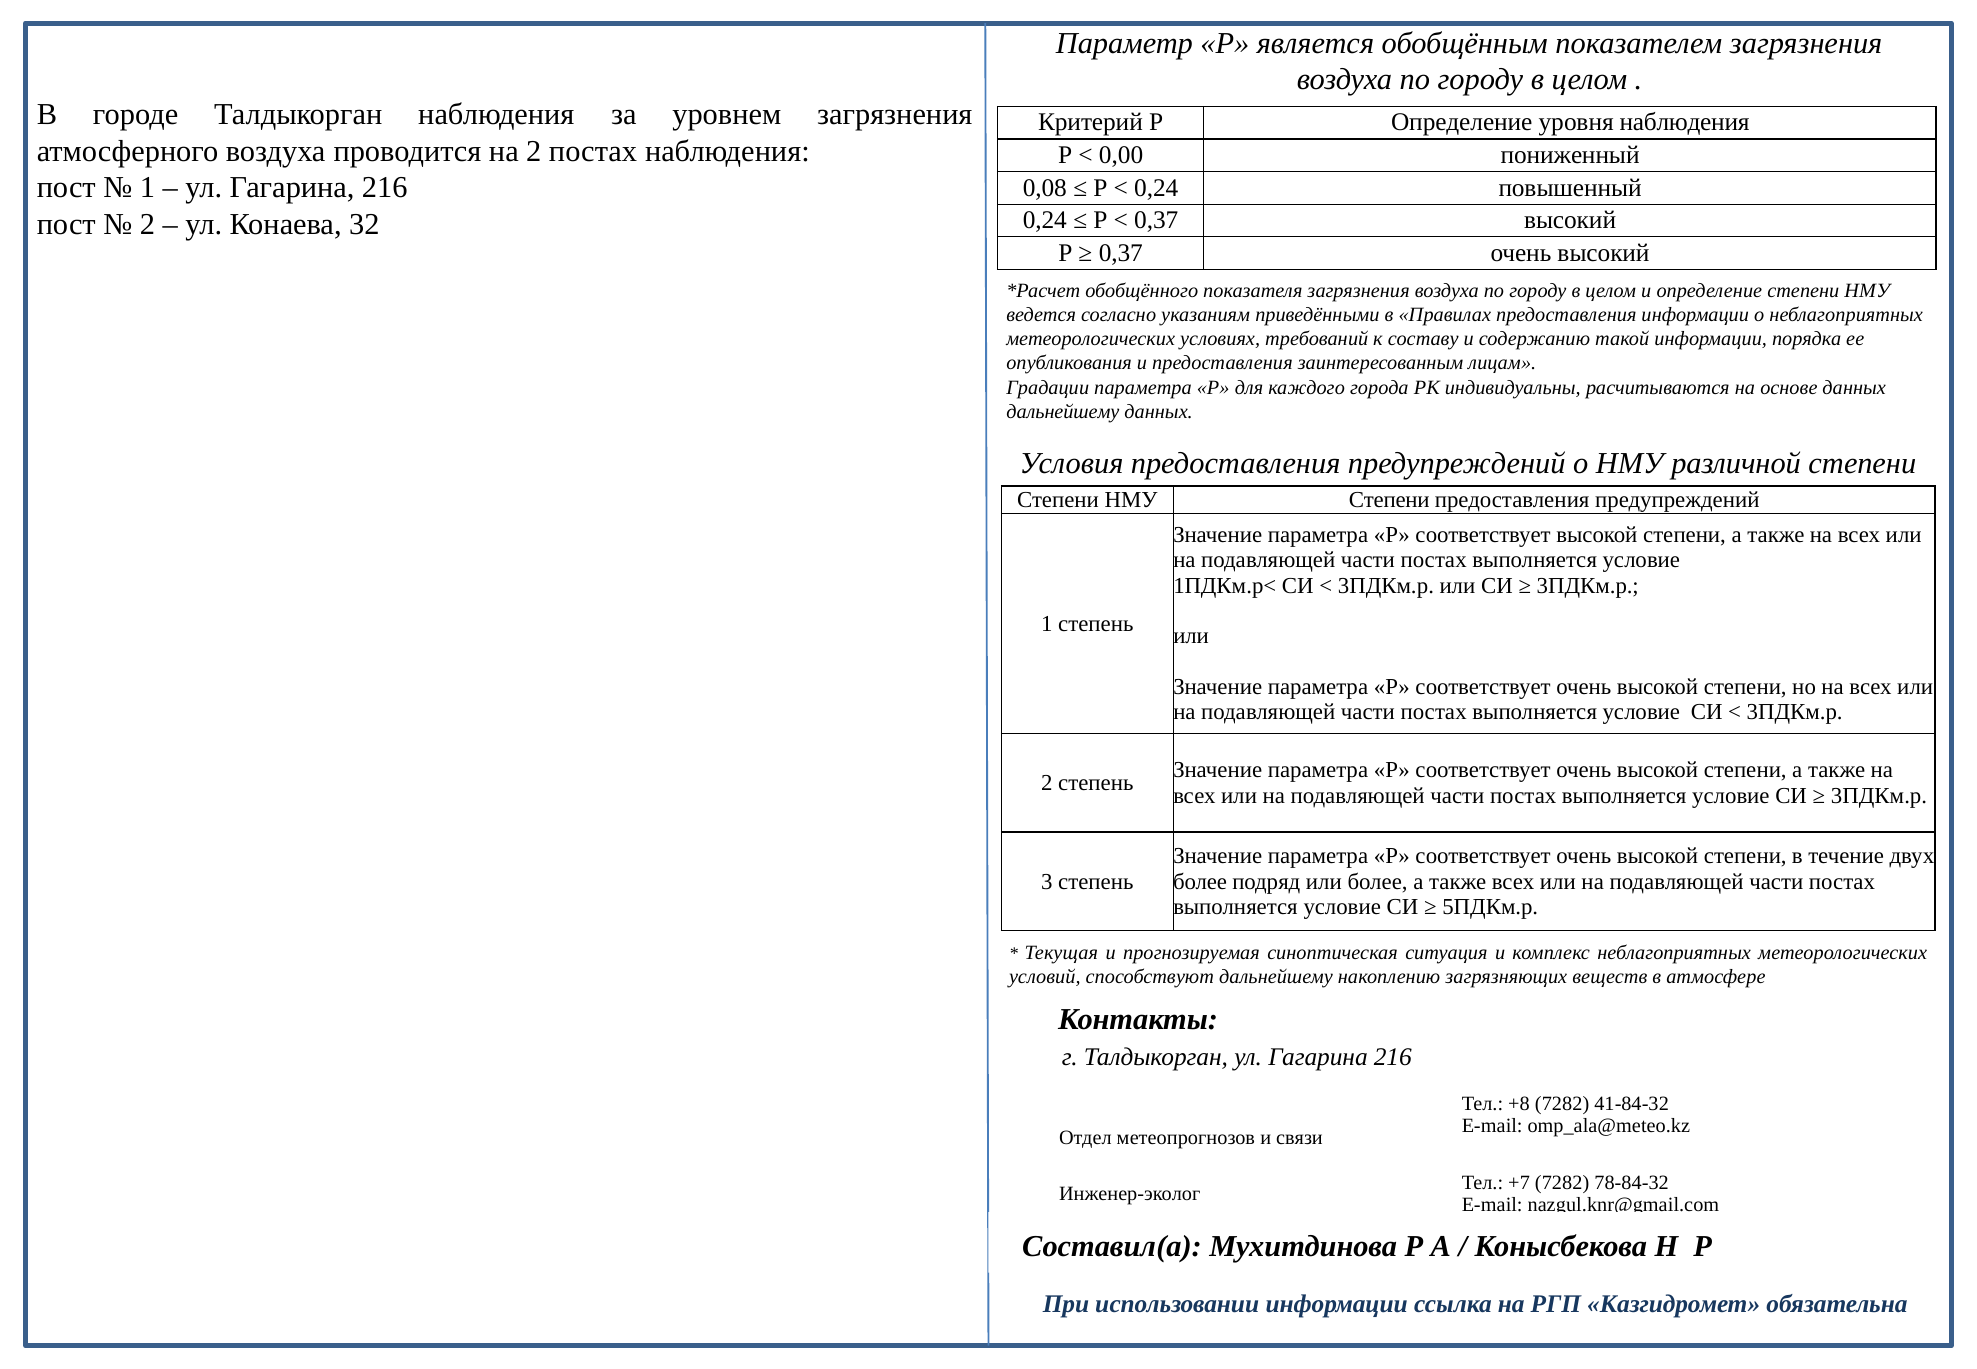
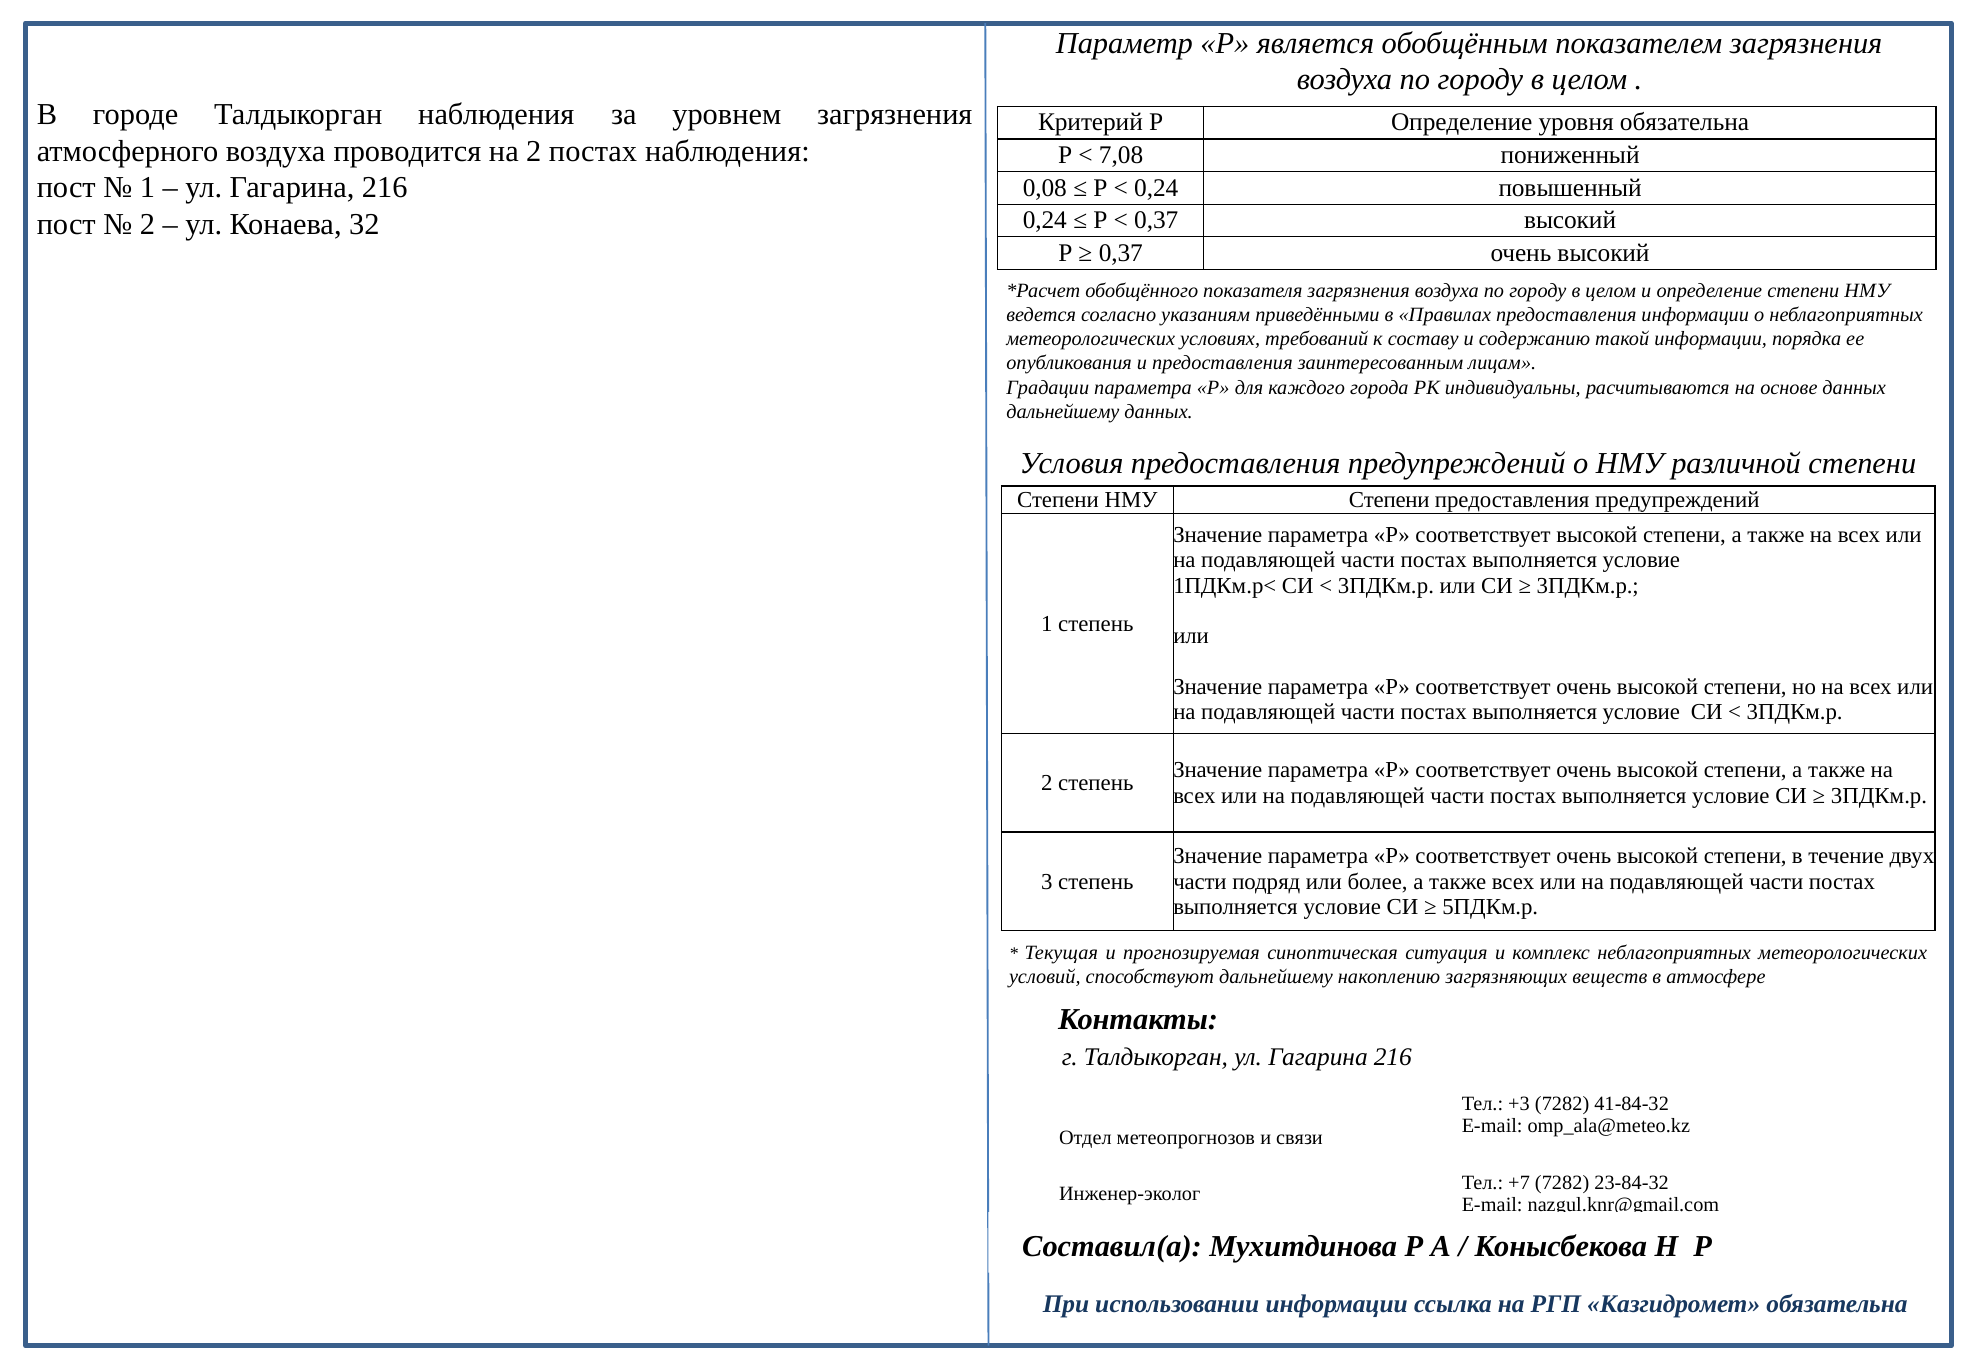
уровня наблюдения: наблюдения -> обязательна (1684, 122)
0,00: 0,00 -> 7,08 (1121, 155)
более: более -> части (1200, 881)
+8: +8 -> +3 (1519, 1103)
78-84-32: 78-84-32 -> 23-84-32 (1632, 1182)
